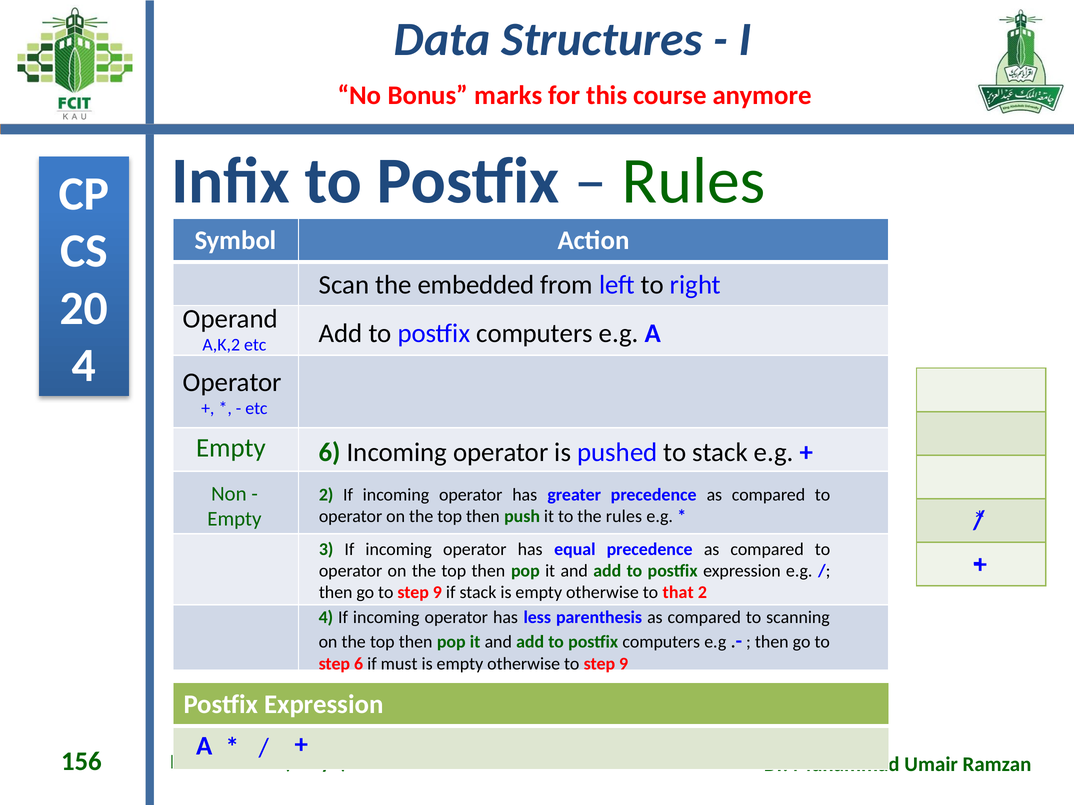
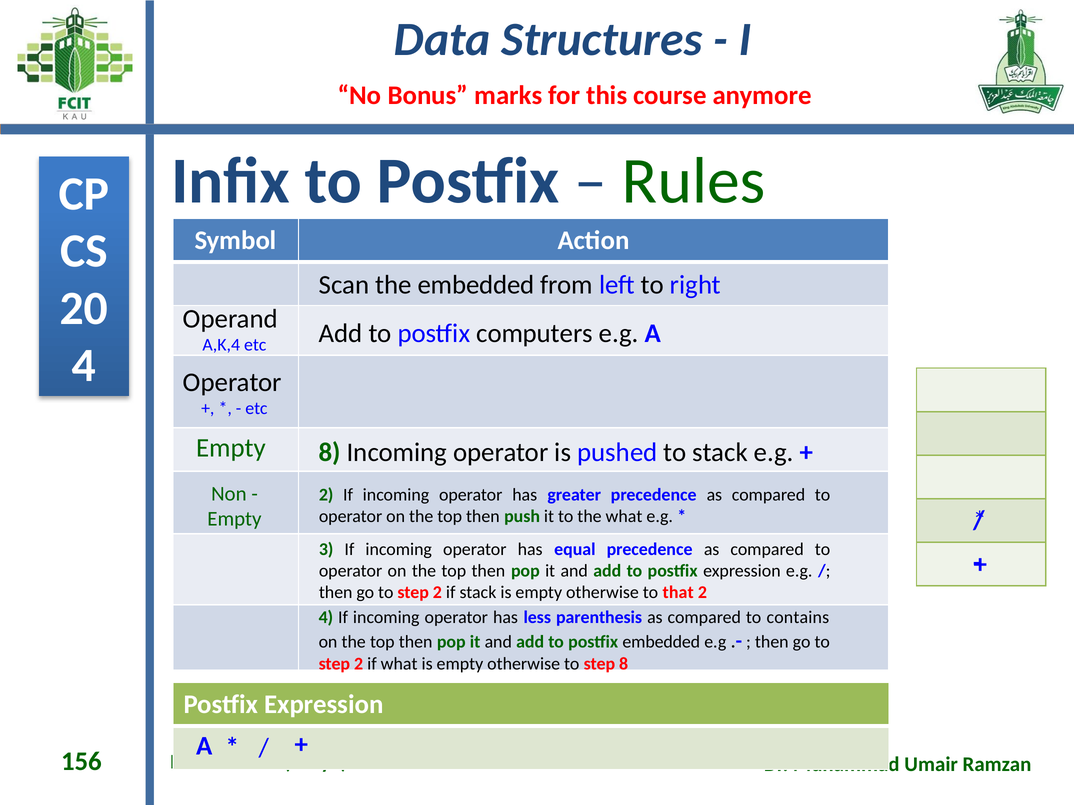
A,K,2: A,K,2 -> A,K,4 (221, 345)
Empty 6: 6 -> 8 (330, 453)
the rules: rules -> what (624, 517)
9: 9 -> 2 (437, 593)
scanning: scanning -> contains (798, 618)
computers: computers -> embedded (661, 642)
6: 6 -> 2 (359, 664)
if must: must -> what (399, 664)
otherwise to step 9: 9 -> 8 (624, 664)
